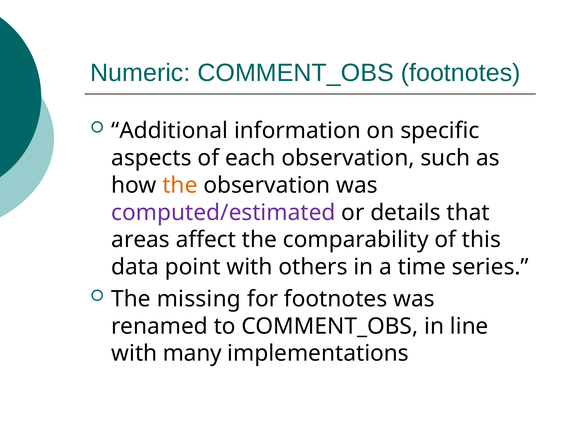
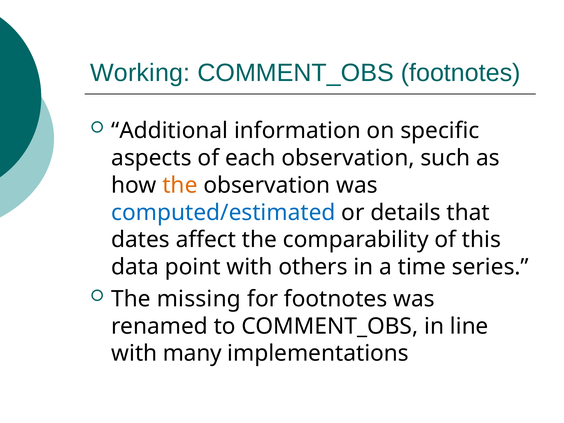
Numeric: Numeric -> Working (140, 73)
computed/estimated colour: purple -> blue (223, 213)
areas: areas -> dates (141, 240)
